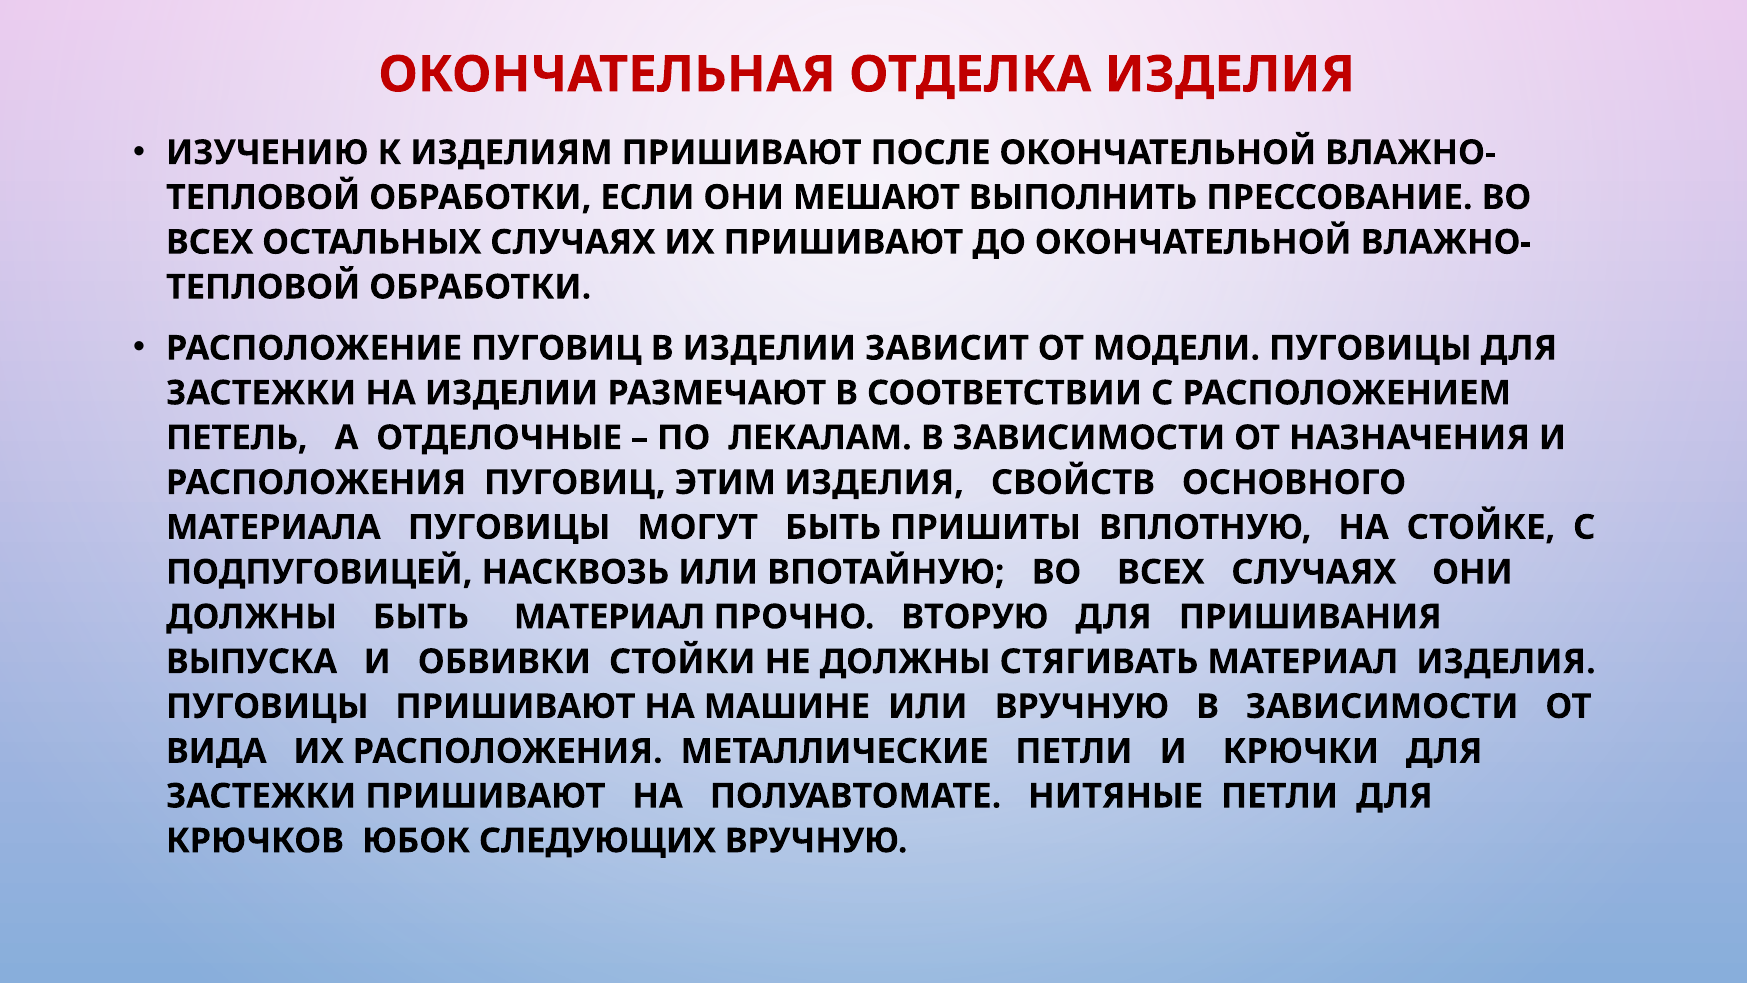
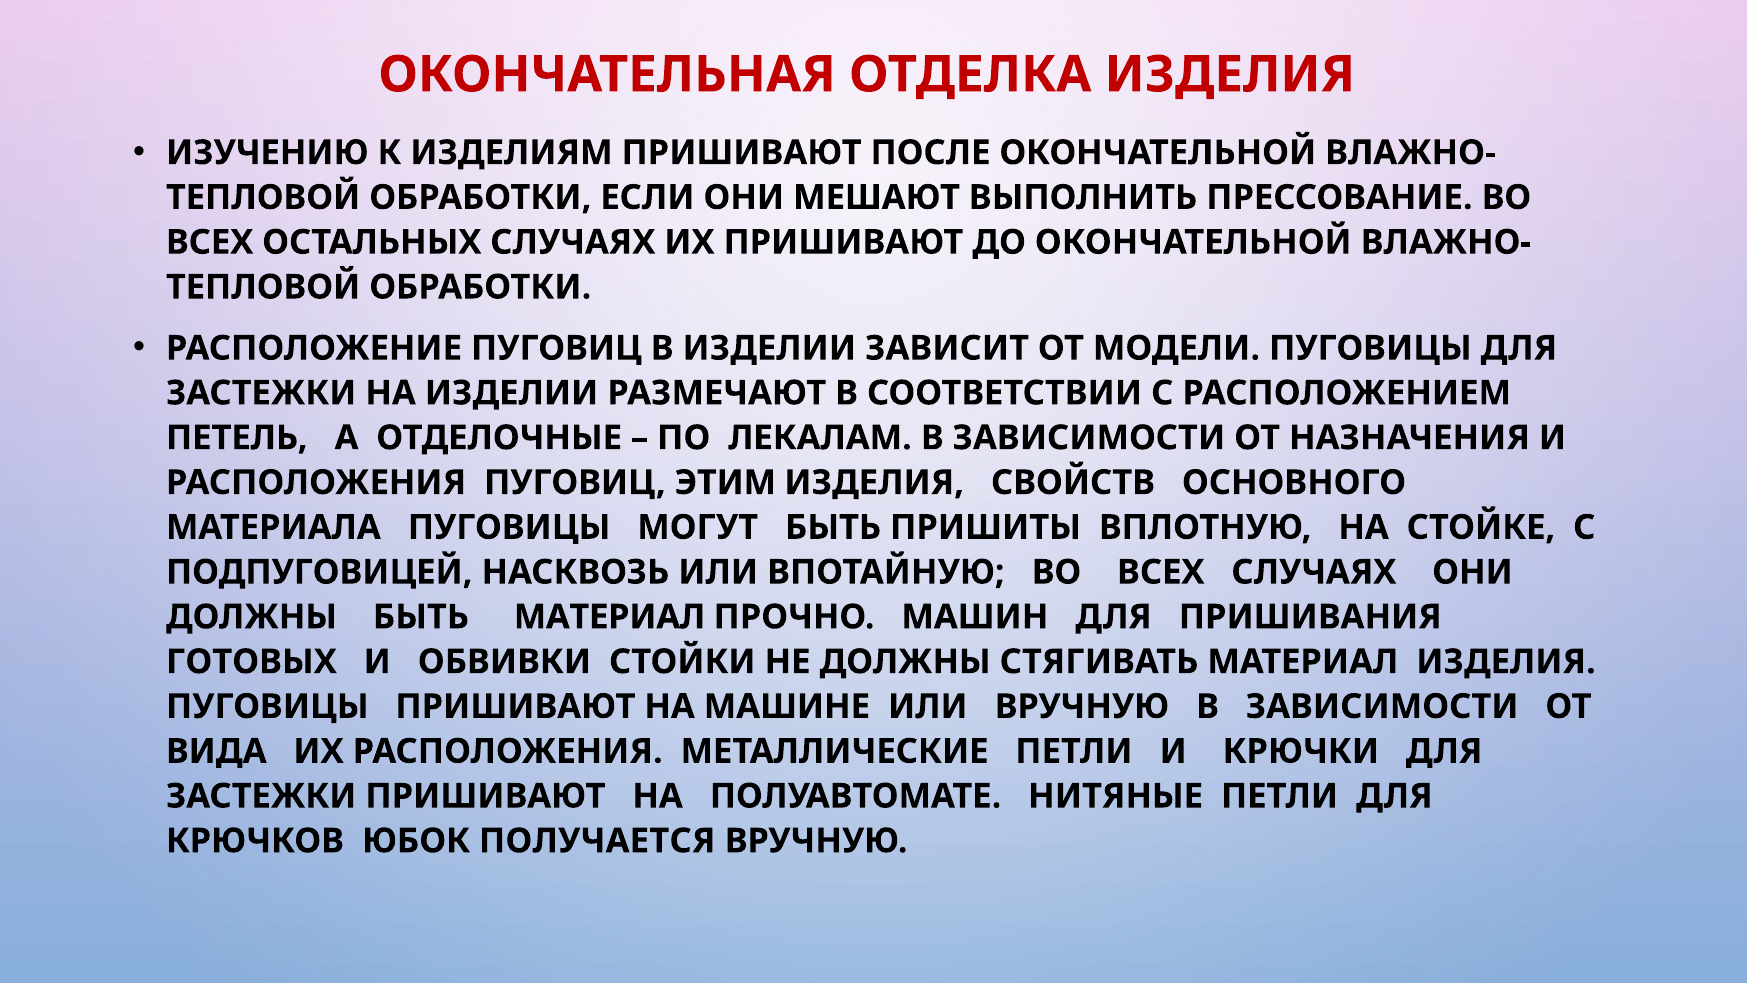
ВТОРУЮ: ВТОРУЮ -> МАШИН (975, 617)
ВЫПУСКА: ВЫПУСКА -> ГОТОВЫХ (251, 662)
СЛЕДУЮЩИХ: СЛЕДУЮЩИХ -> ПОЛУЧАЕТСЯ (597, 841)
